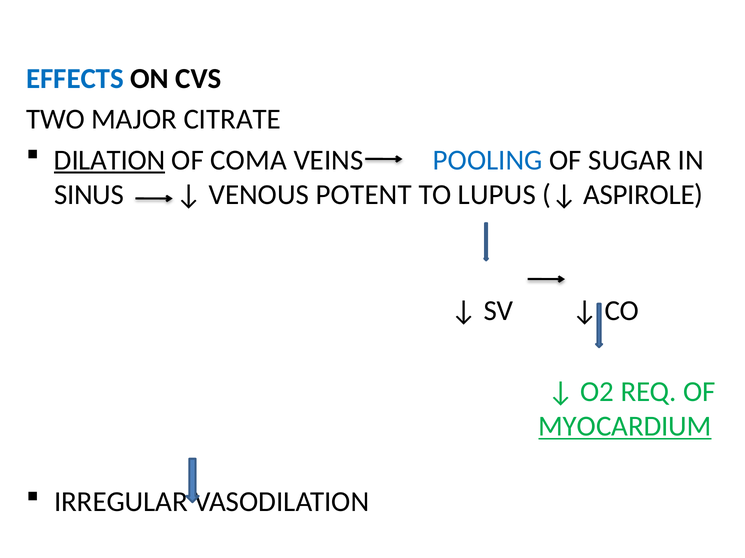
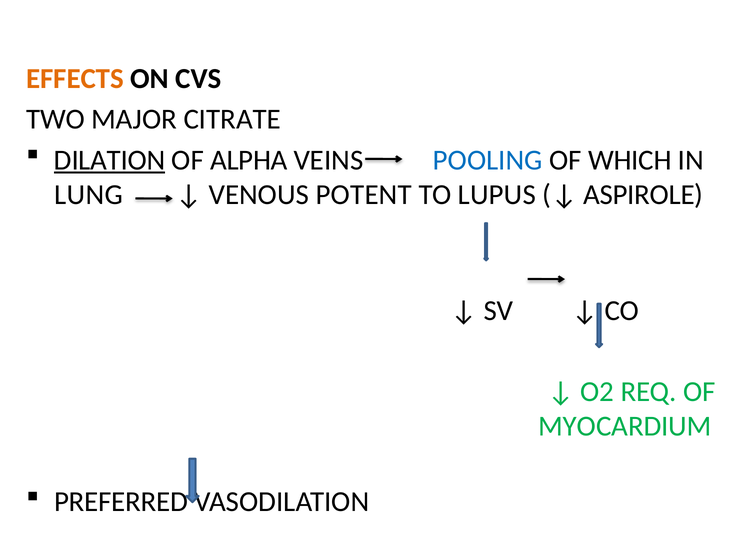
EFFECTS colour: blue -> orange (75, 79)
COMA: COMA -> ALPHA (249, 160)
SUGAR: SUGAR -> WHICH (630, 160)
SINUS: SINUS -> LUNG (89, 195)
MYOCARDIUM underline: present -> none (625, 427)
IRREGULAR: IRREGULAR -> PREFERRED (121, 502)
